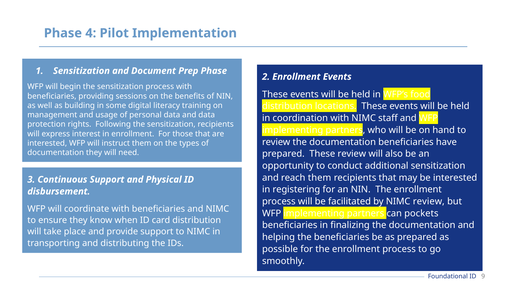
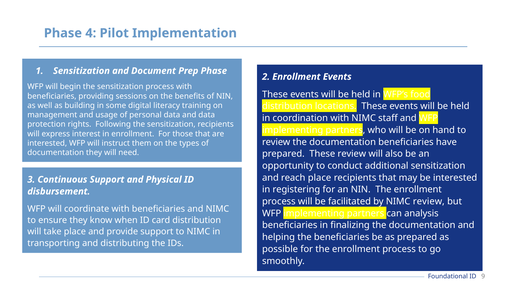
reach them: them -> place (320, 178)
pockets: pockets -> analysis (421, 214)
